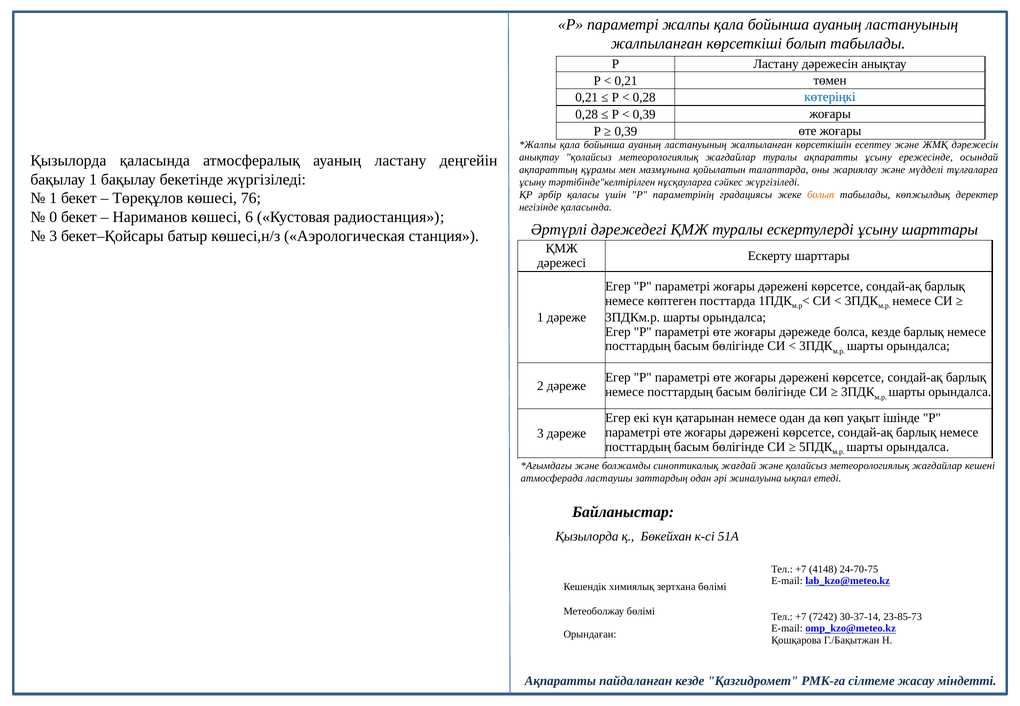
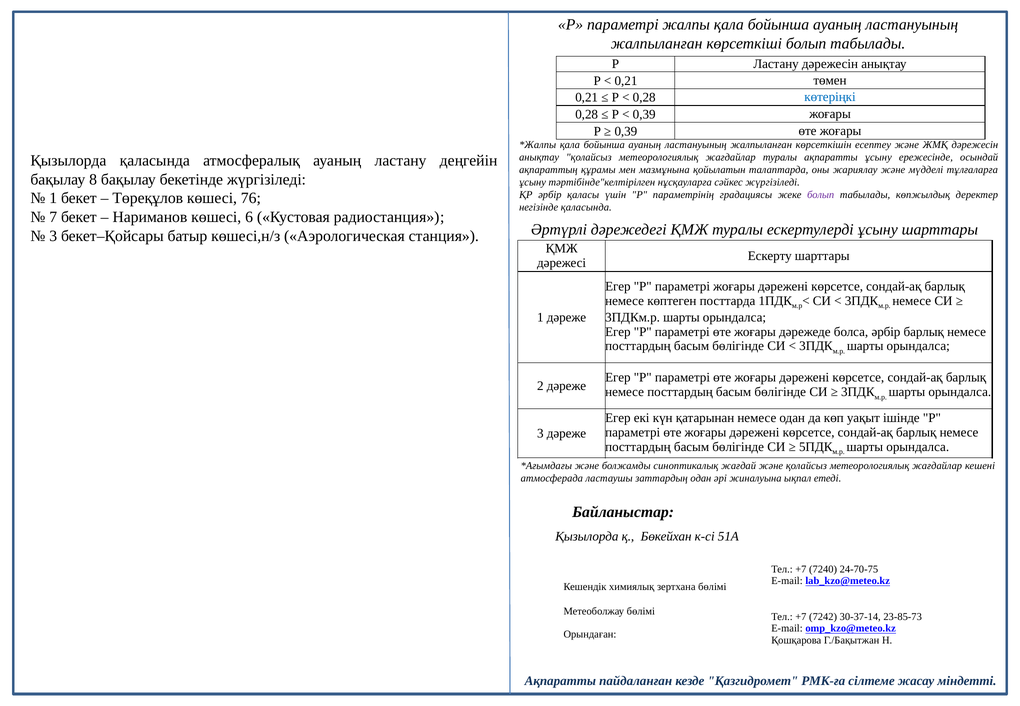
бақылау 1: 1 -> 8 (93, 179)
болып colour: orange -> purple (821, 195)
0: 0 -> 7 (53, 217)
болса кезде: кезде -> әрбір (886, 332)
4148: 4148 -> 7240 (823, 570)
